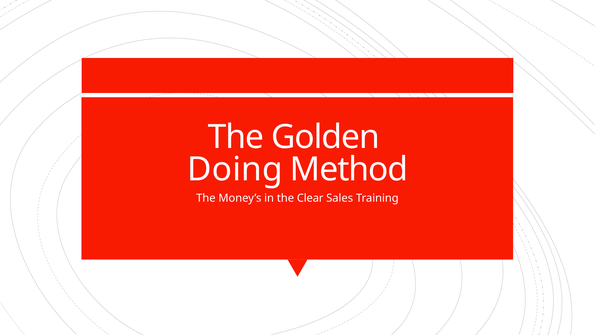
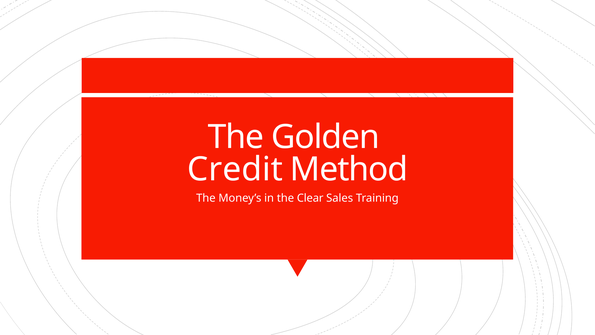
Doing: Doing -> Credit (235, 169)
